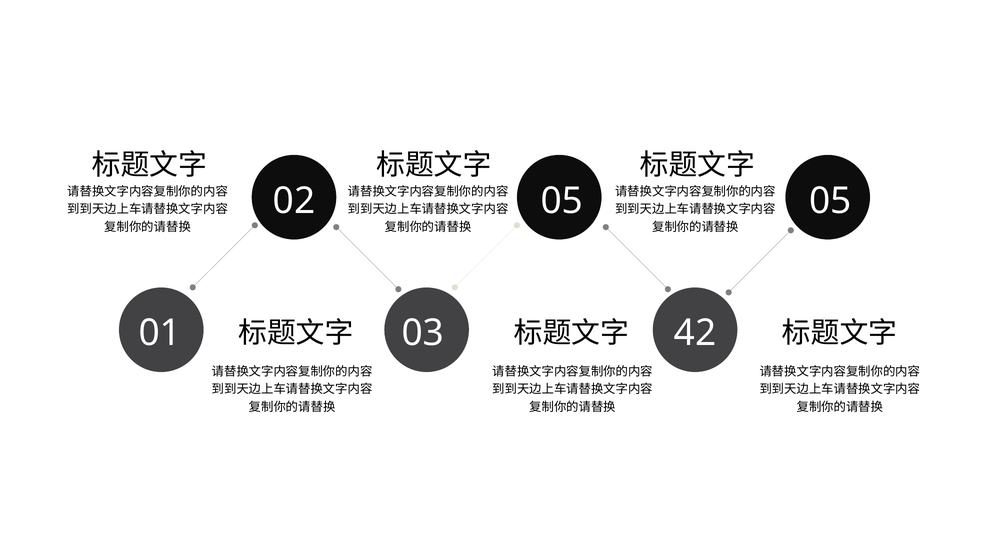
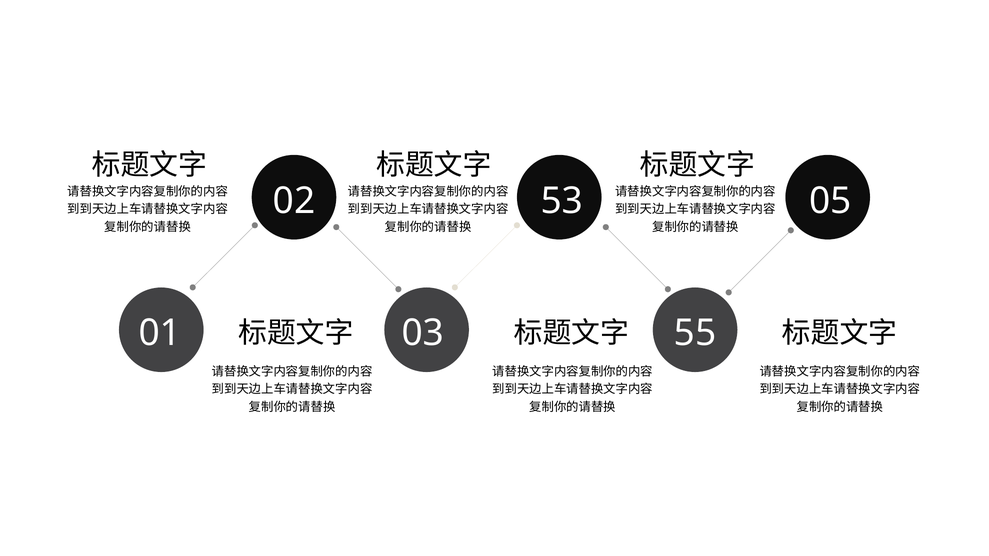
02 05: 05 -> 53 (562, 201)
42: 42 -> 55 (695, 333)
